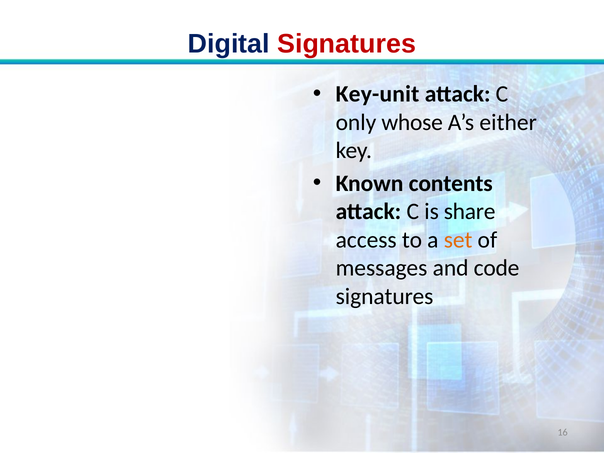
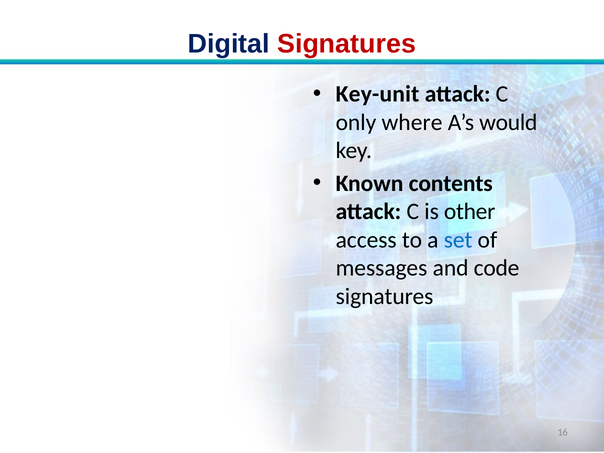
whose: whose -> where (412, 122)
either: either -> would (508, 122)
share: share -> other (470, 212)
set colour: orange -> blue (458, 240)
